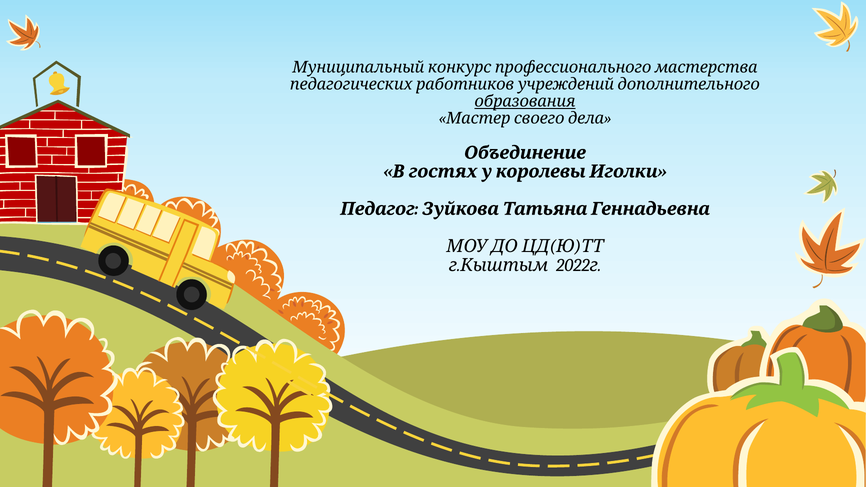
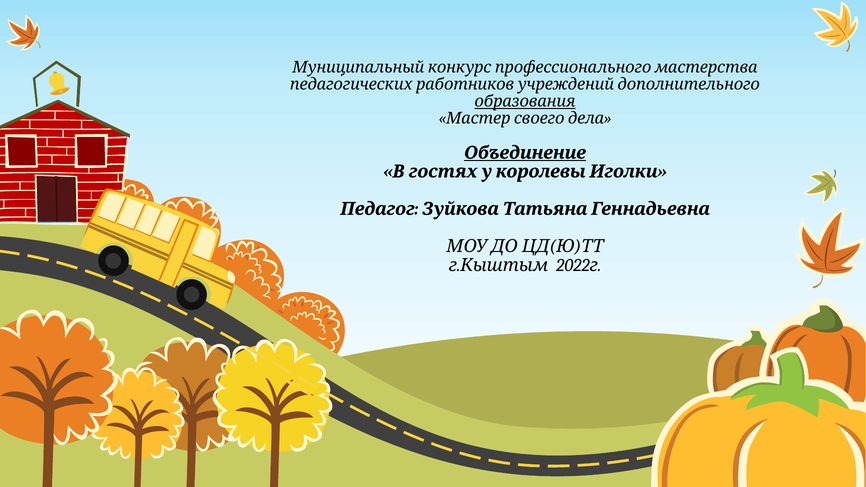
Объединение underline: none -> present (525, 153)
